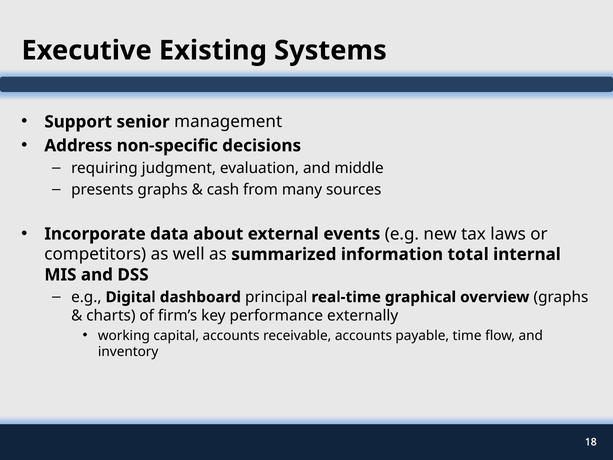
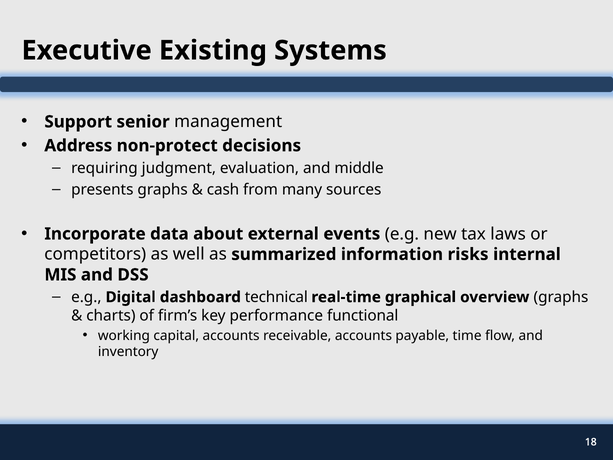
non-specific: non-specific -> non-protect (167, 146)
total: total -> risks (468, 254)
principal: principal -> technical (276, 297)
externally: externally -> functional (363, 315)
